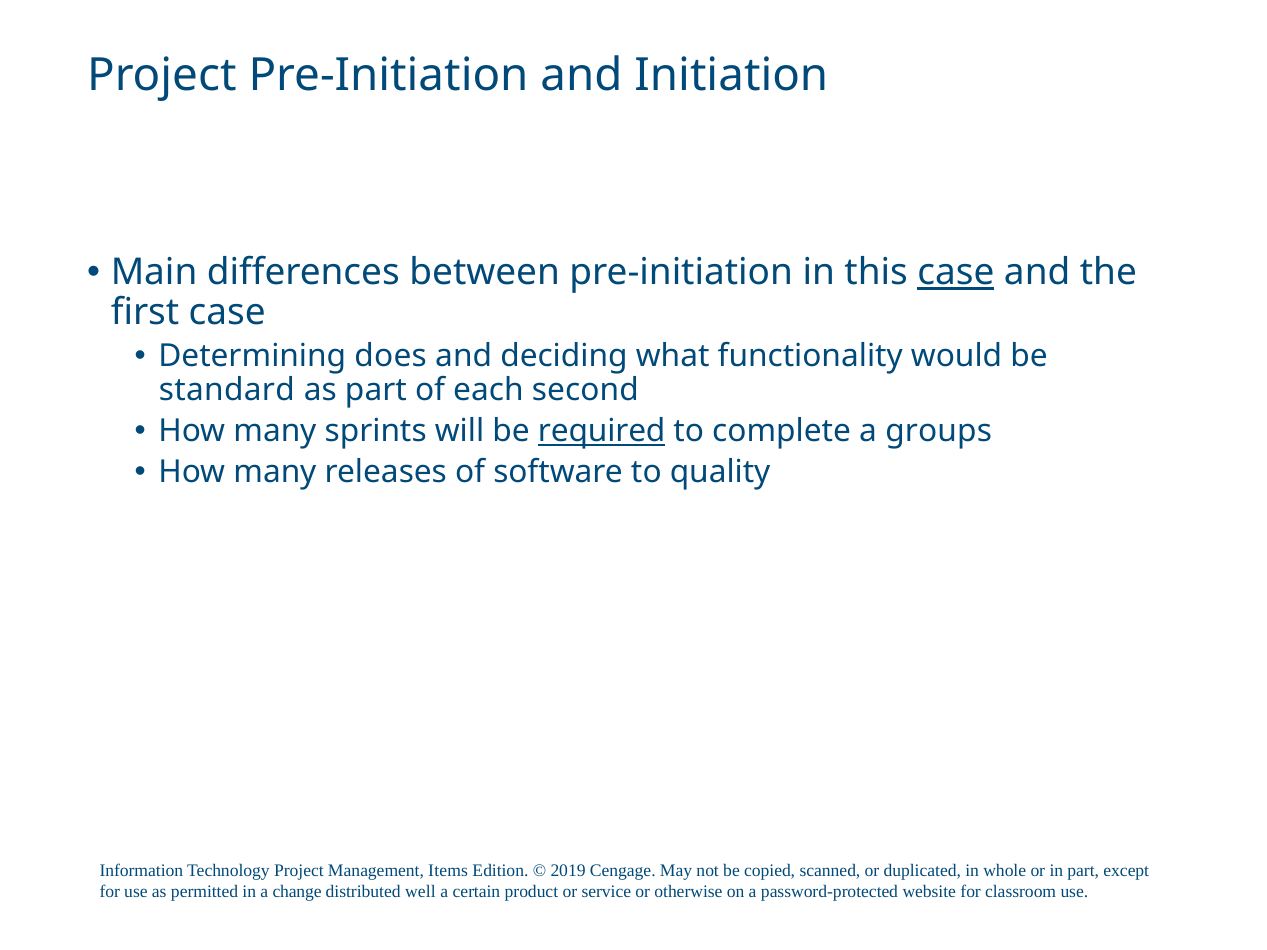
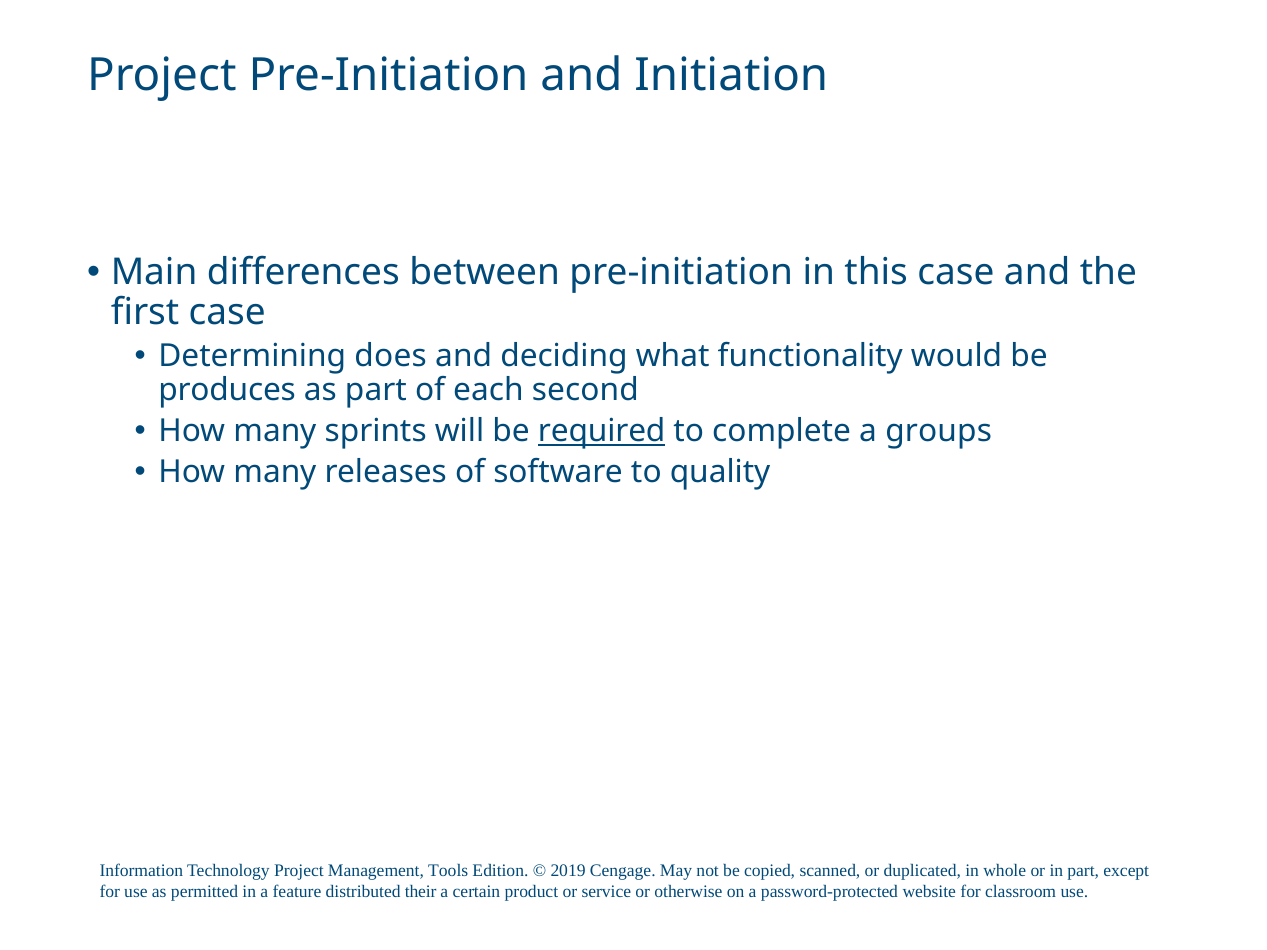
case underline: present -> none (956, 273)
standard: standard -> produces (227, 390)
Items: Items -> Tools (448, 871)
change: change -> feature (297, 892)
well: well -> their (421, 892)
